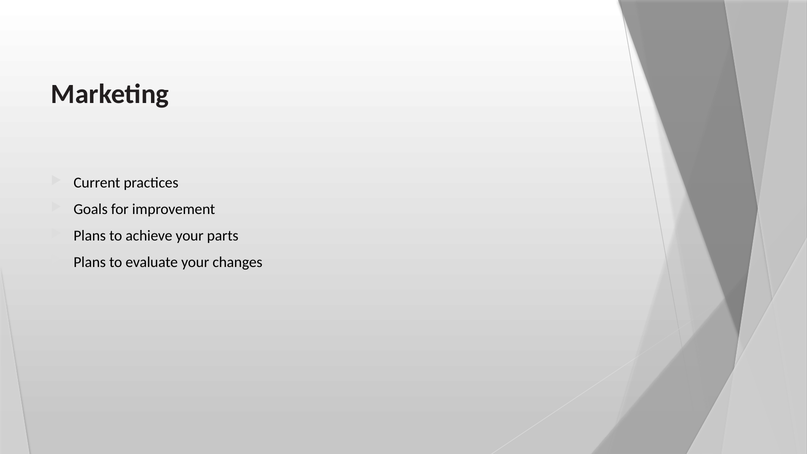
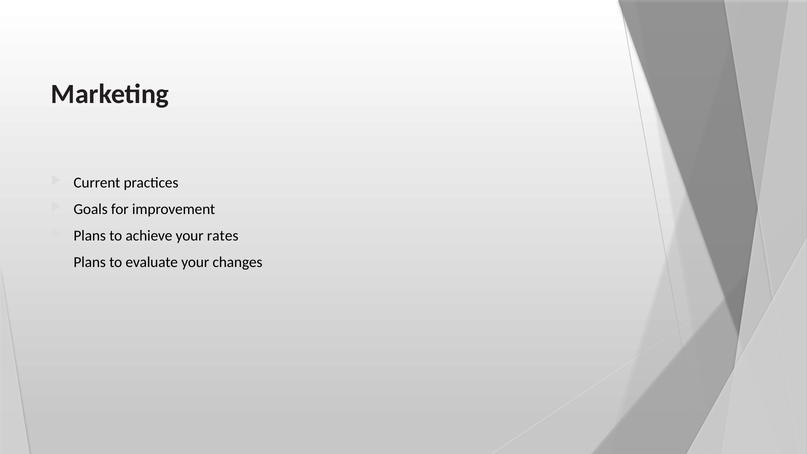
parts: parts -> rates (223, 236)
